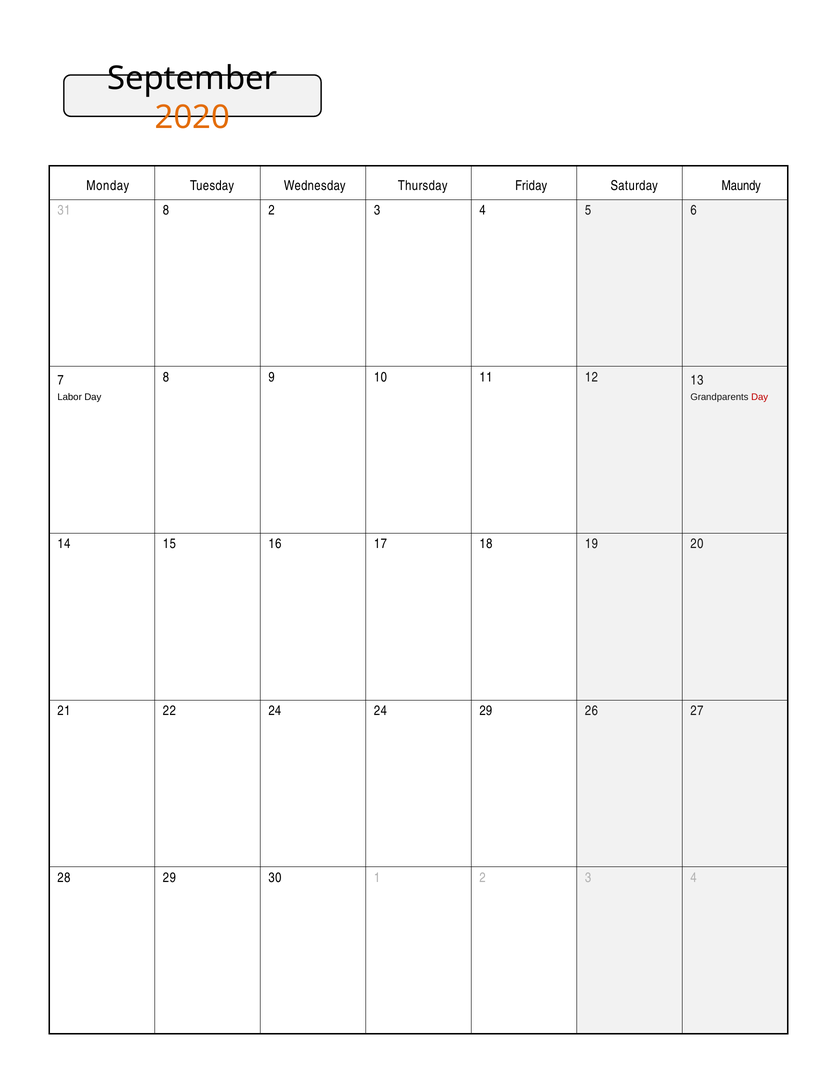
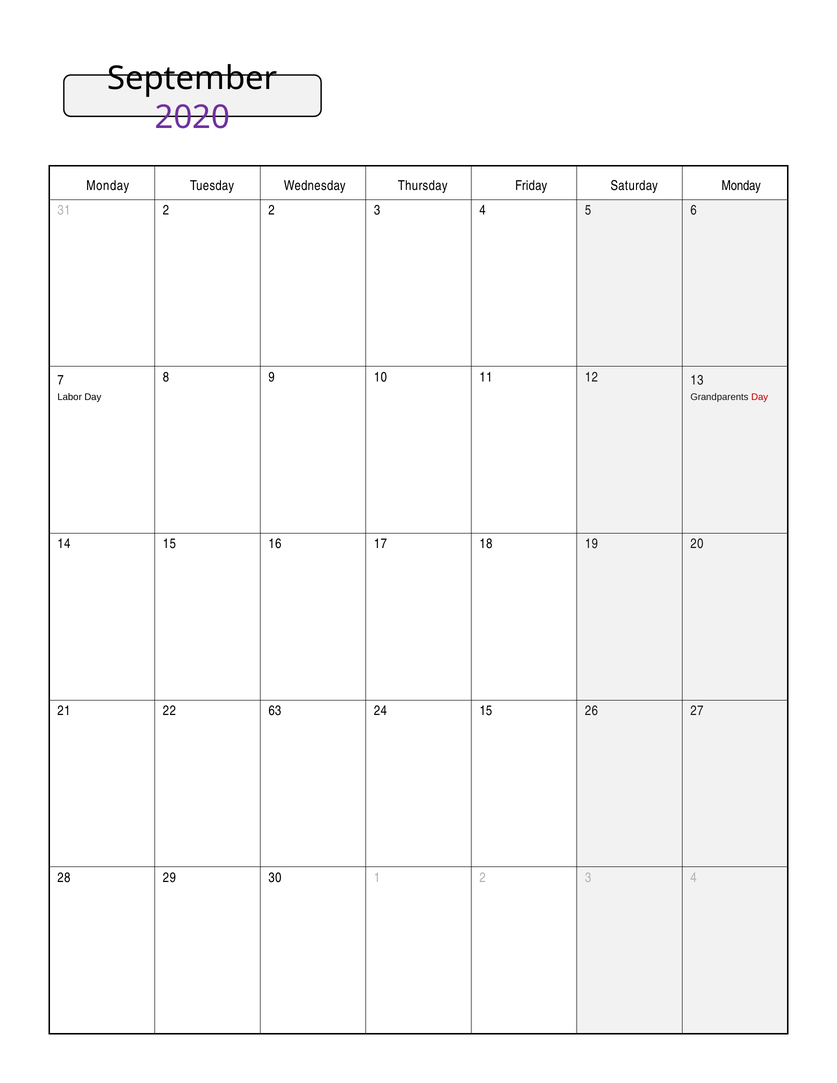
2020 colour: orange -> purple (192, 118)
Saturday Maundy: Maundy -> Monday (741, 186)
31 8: 8 -> 2 (166, 210)
22 24: 24 -> 63 (275, 711)
24 29: 29 -> 15 (486, 711)
